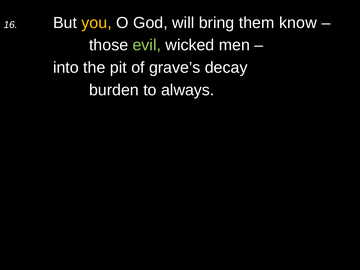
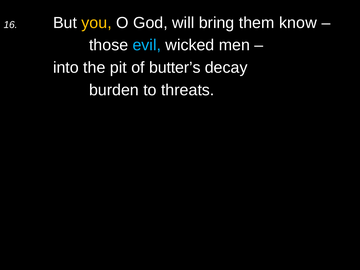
evil colour: light green -> light blue (147, 45)
grave’s: grave’s -> butter’s (175, 68)
always: always -> threats (188, 90)
